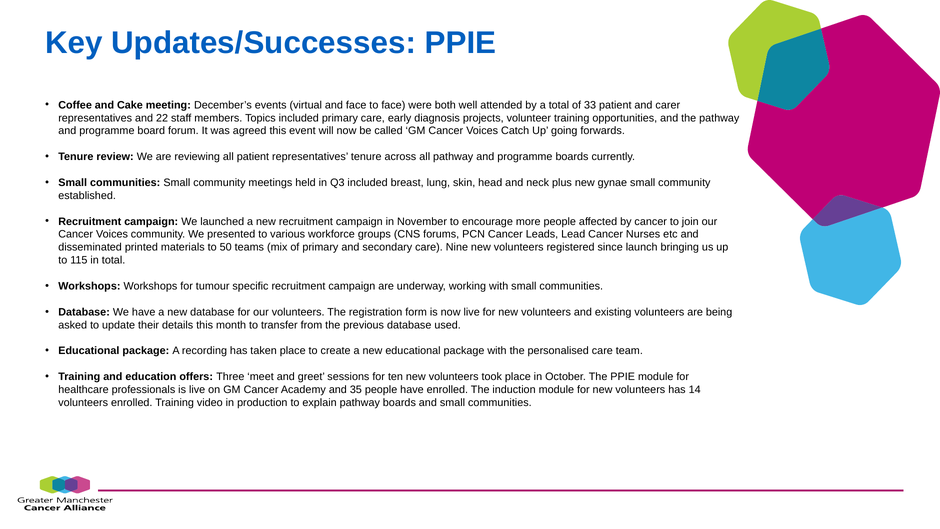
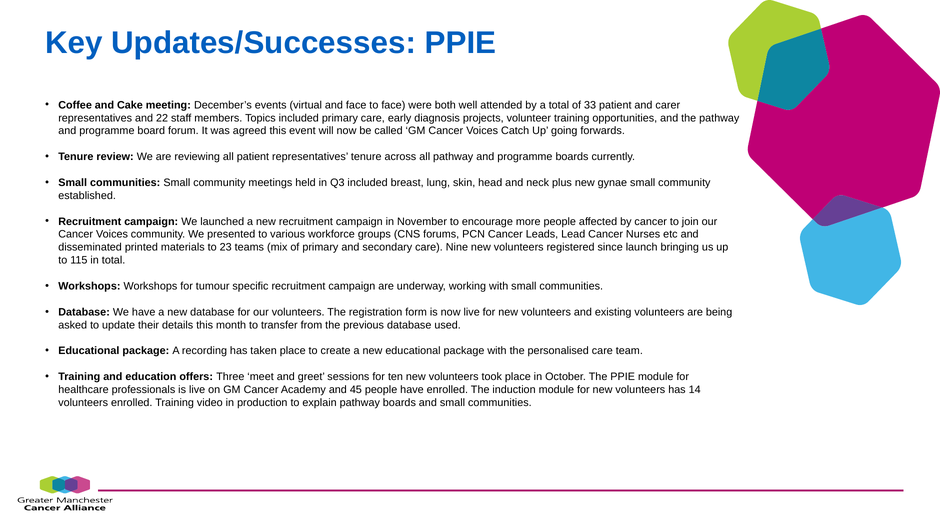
50: 50 -> 23 (226, 247)
35: 35 -> 45 (356, 390)
